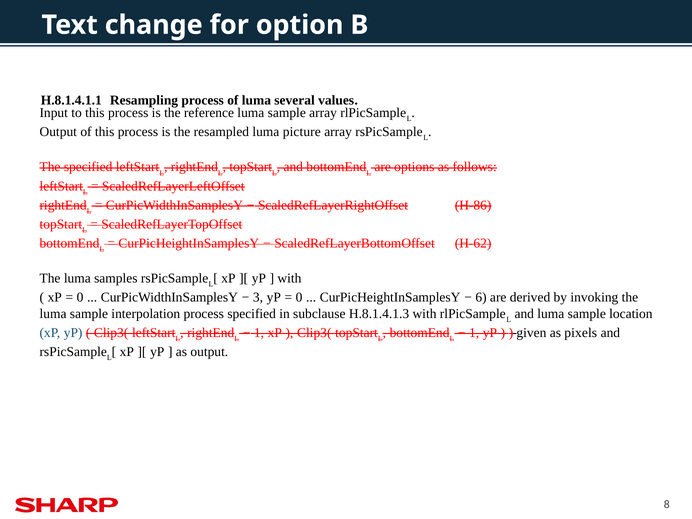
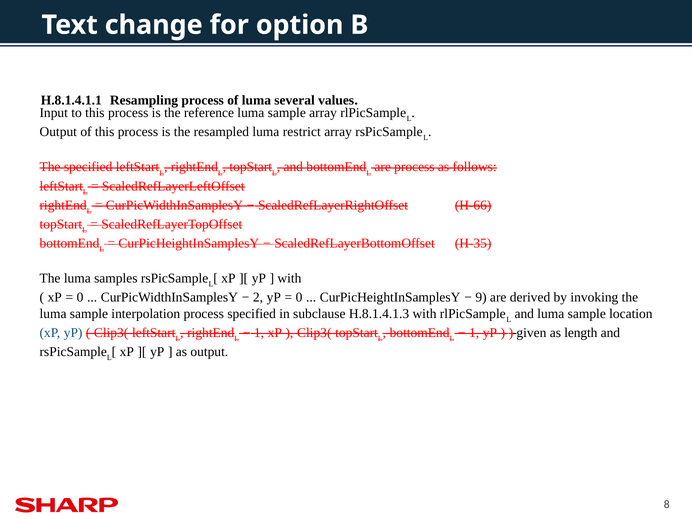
picture: picture -> restrict (302, 132)
are options: options -> process (414, 167)
H‑86: H‑86 -> H‑66 (473, 205)
H‑62: H‑62 -> H‑35 (473, 243)
3: 3 -> 2 (258, 297)
6: 6 -> 9 (481, 297)
pixels: pixels -> length (581, 333)
